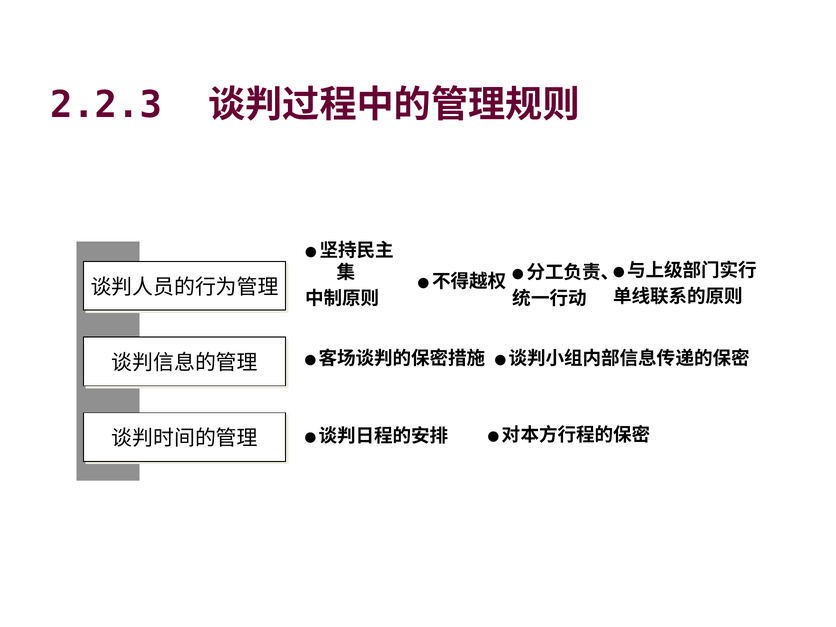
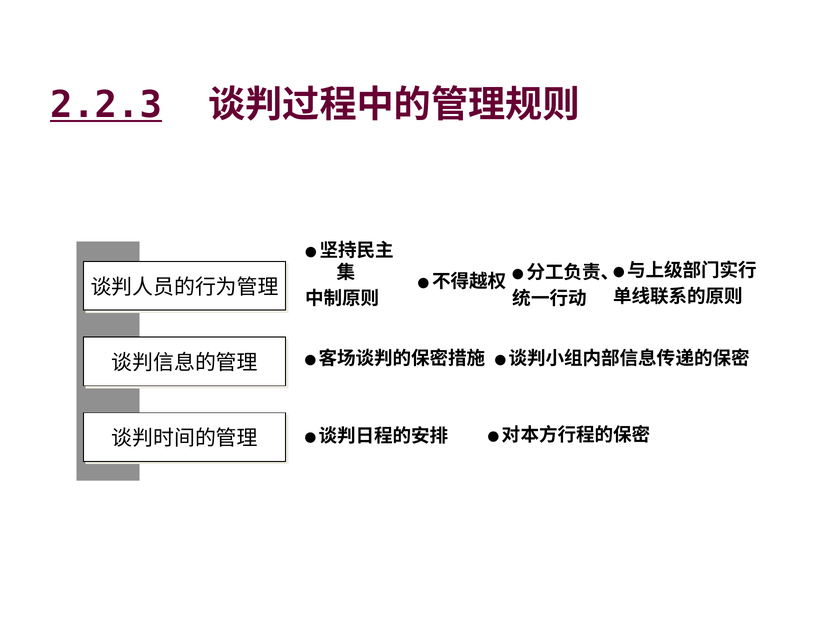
2.2.3 underline: none -> present (106, 105)
